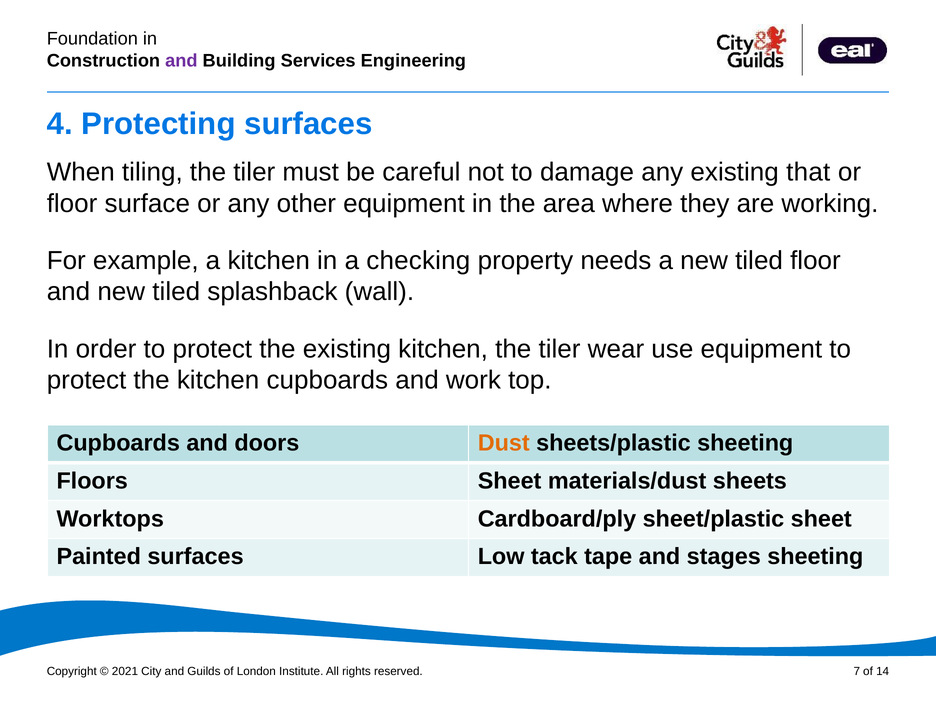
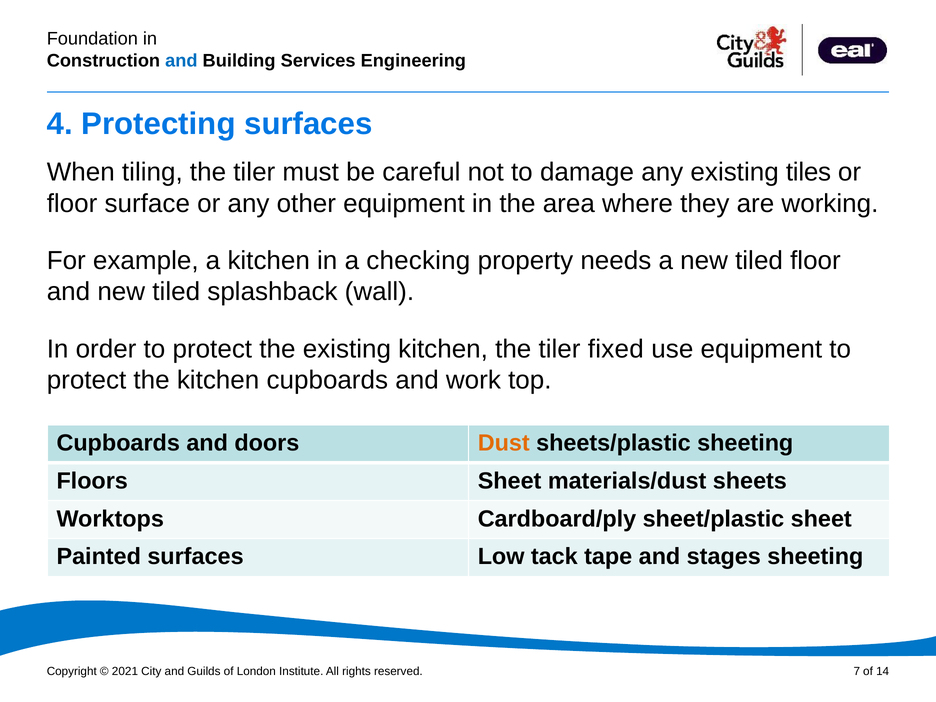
and colour: purple -> blue (181, 61)
that: that -> tiles (809, 172)
wear: wear -> fixed (616, 349)
